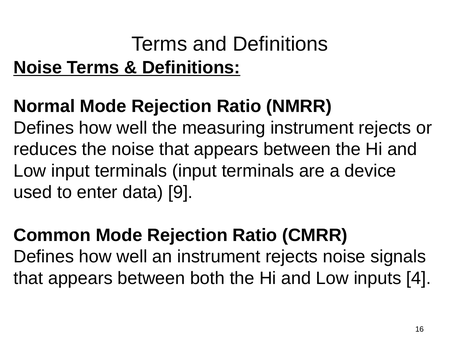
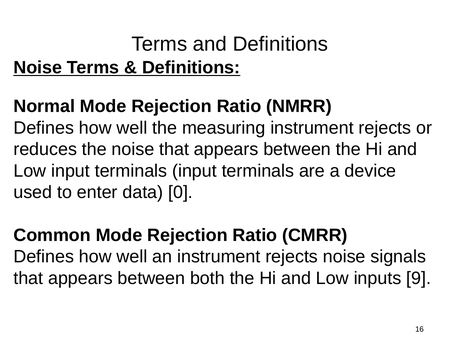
9: 9 -> 0 (181, 192)
4: 4 -> 9 (419, 278)
